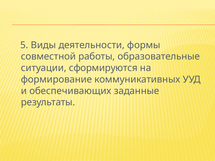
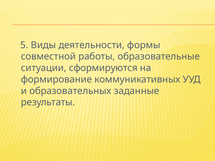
обеспечивающих: обеспечивающих -> образовательных (70, 91)
